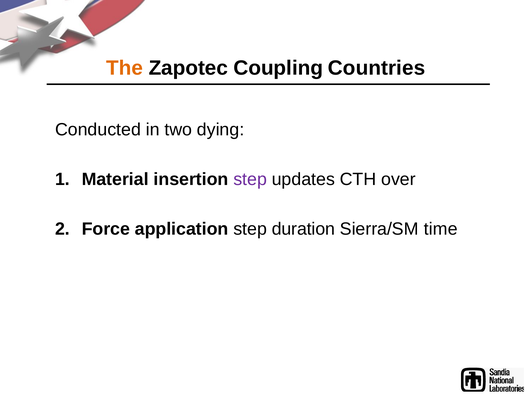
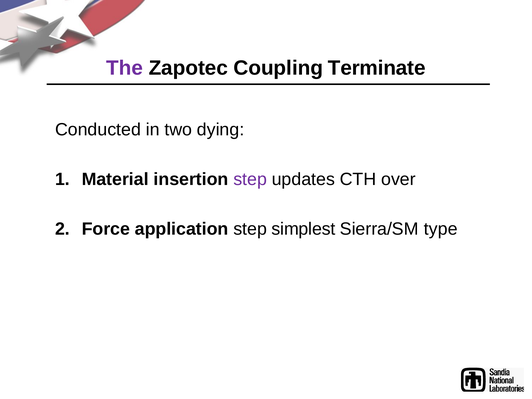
The colour: orange -> purple (125, 68)
Countries: Countries -> Terminate (377, 68)
duration: duration -> simplest (303, 229)
time: time -> type (441, 229)
